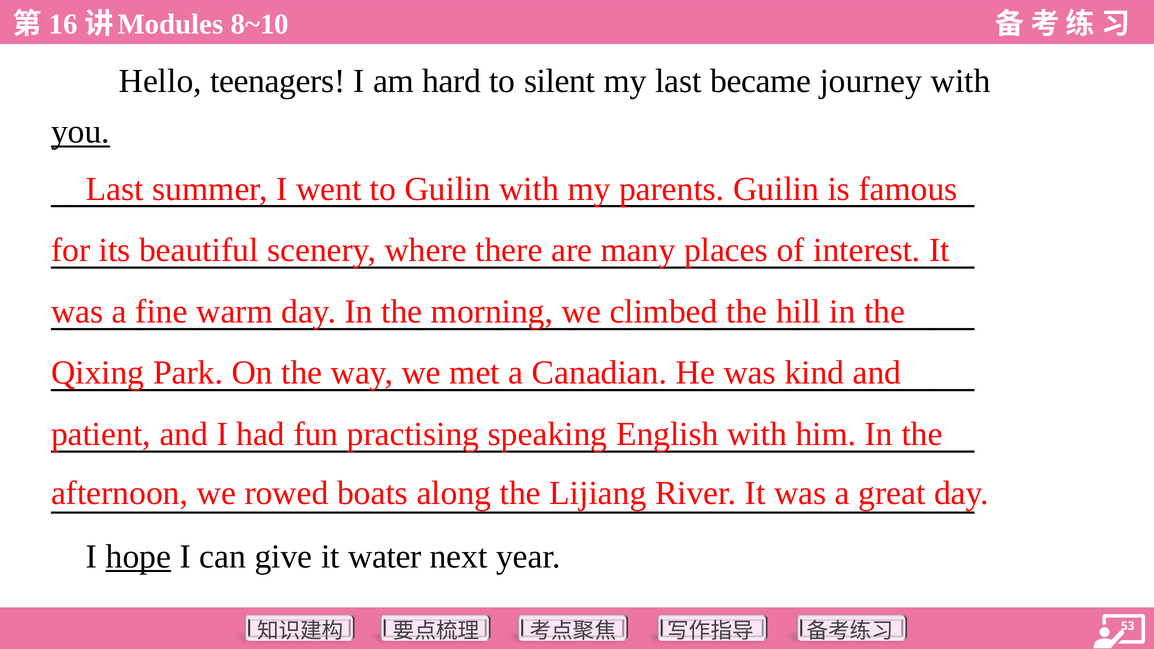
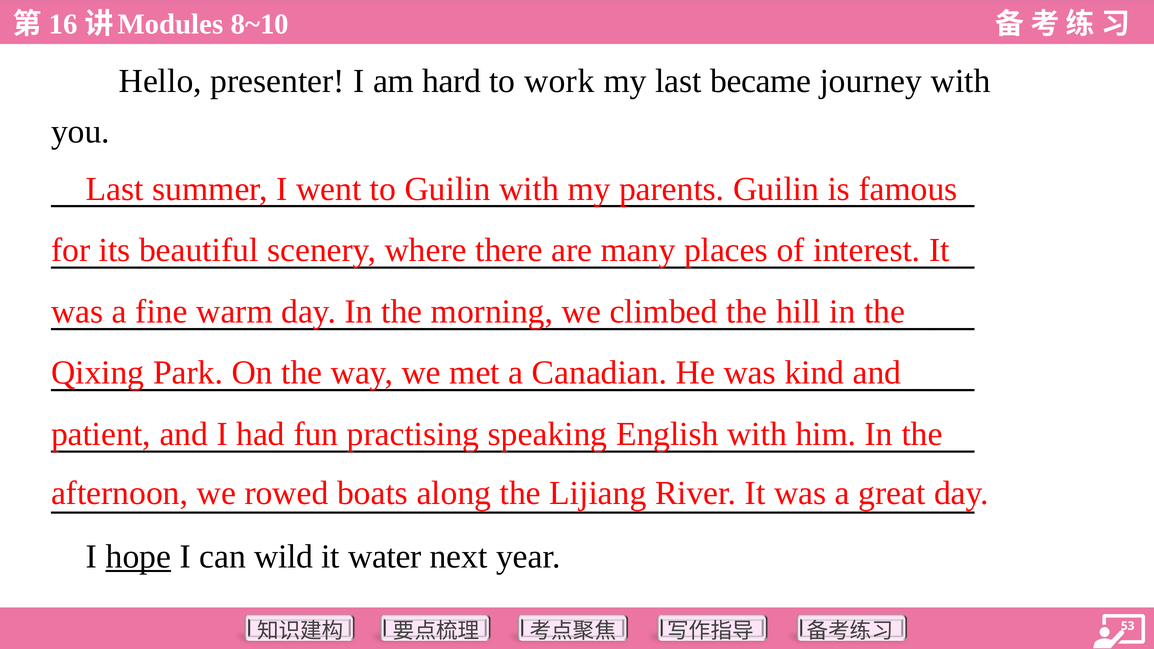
teenagers: teenagers -> presenter (278, 81)
silent: silent -> work (559, 81)
you underline: present -> none (80, 132)
give: give -> wild (284, 557)
